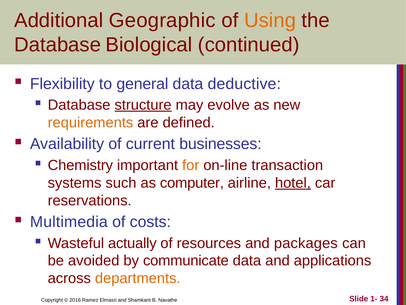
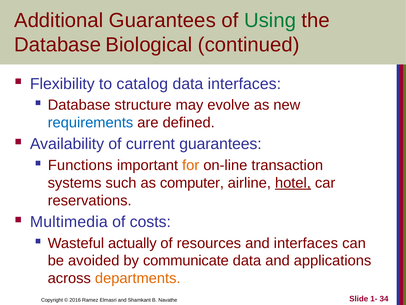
Additional Geographic: Geographic -> Guarantees (162, 20)
Using colour: orange -> green (270, 20)
general: general -> catalog (142, 84)
data deductive: deductive -> interfaces (244, 84)
structure underline: present -> none (143, 105)
requirements colour: orange -> blue (90, 122)
current businesses: businesses -> guarantees (220, 144)
Chemistry: Chemistry -> Functions (80, 165)
and packages: packages -> interfaces (306, 243)
